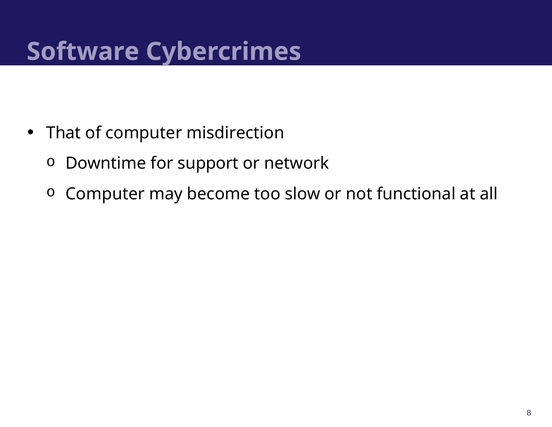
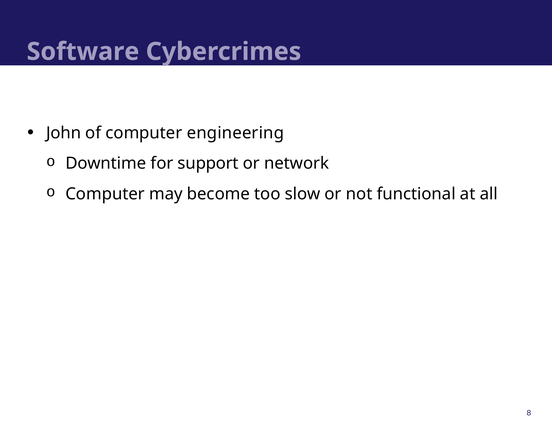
That: That -> John (64, 133)
misdirection: misdirection -> engineering (235, 133)
